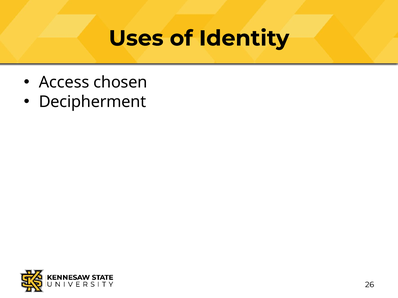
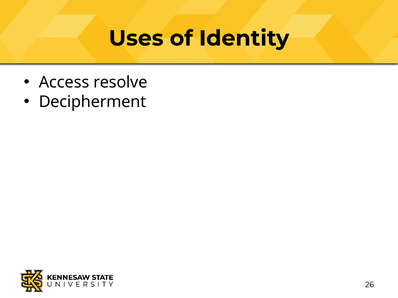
chosen: chosen -> resolve (120, 83)
